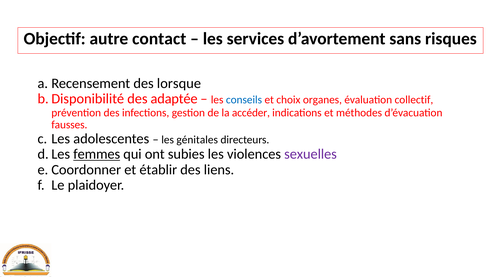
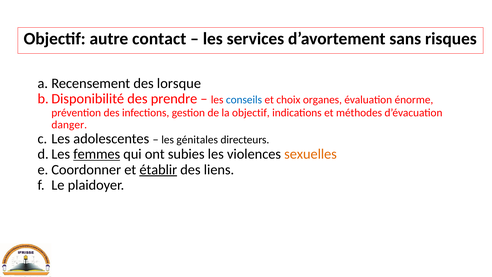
adaptée: adaptée -> prendre (174, 99)
collectif: collectif -> énorme (414, 100)
la accéder: accéder -> objectif (251, 113)
fausses: fausses -> danger (69, 125)
sexuelles colour: purple -> orange (311, 154)
établir underline: none -> present (158, 170)
